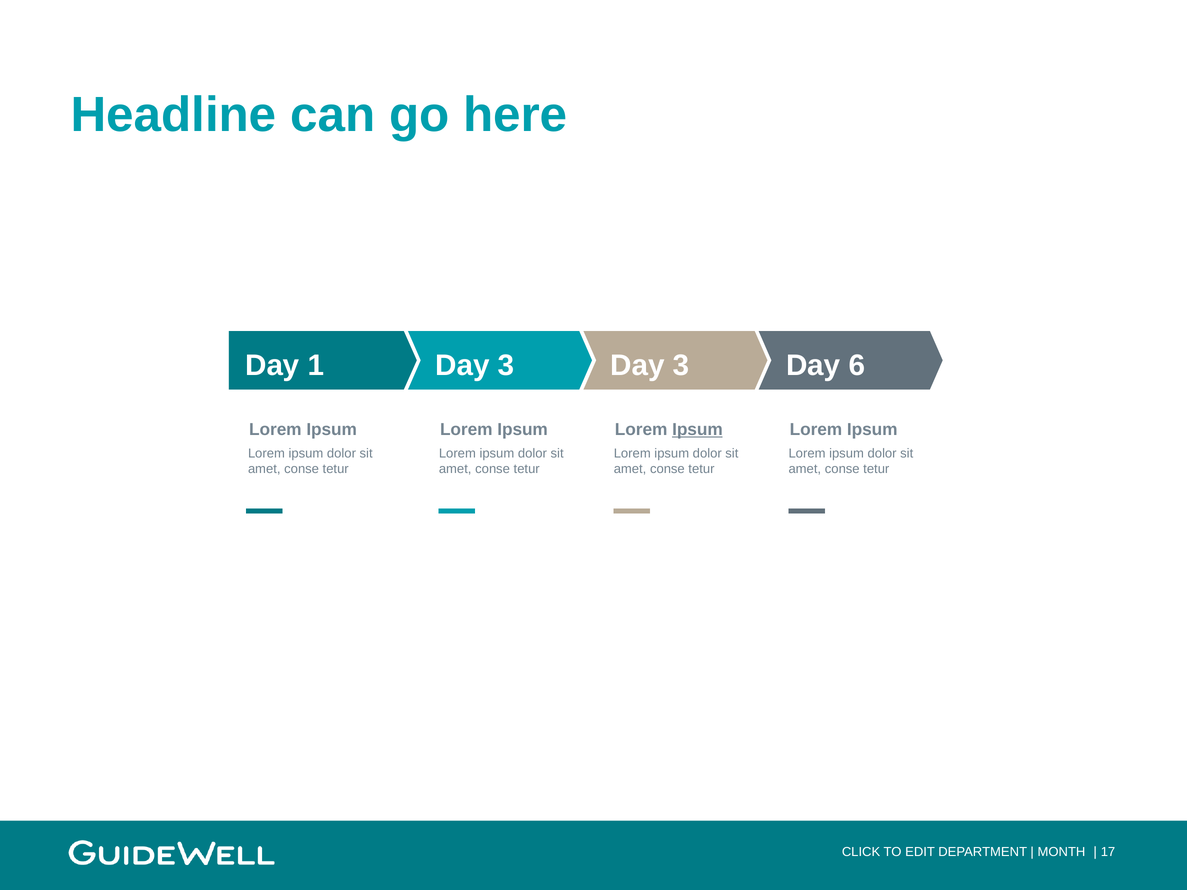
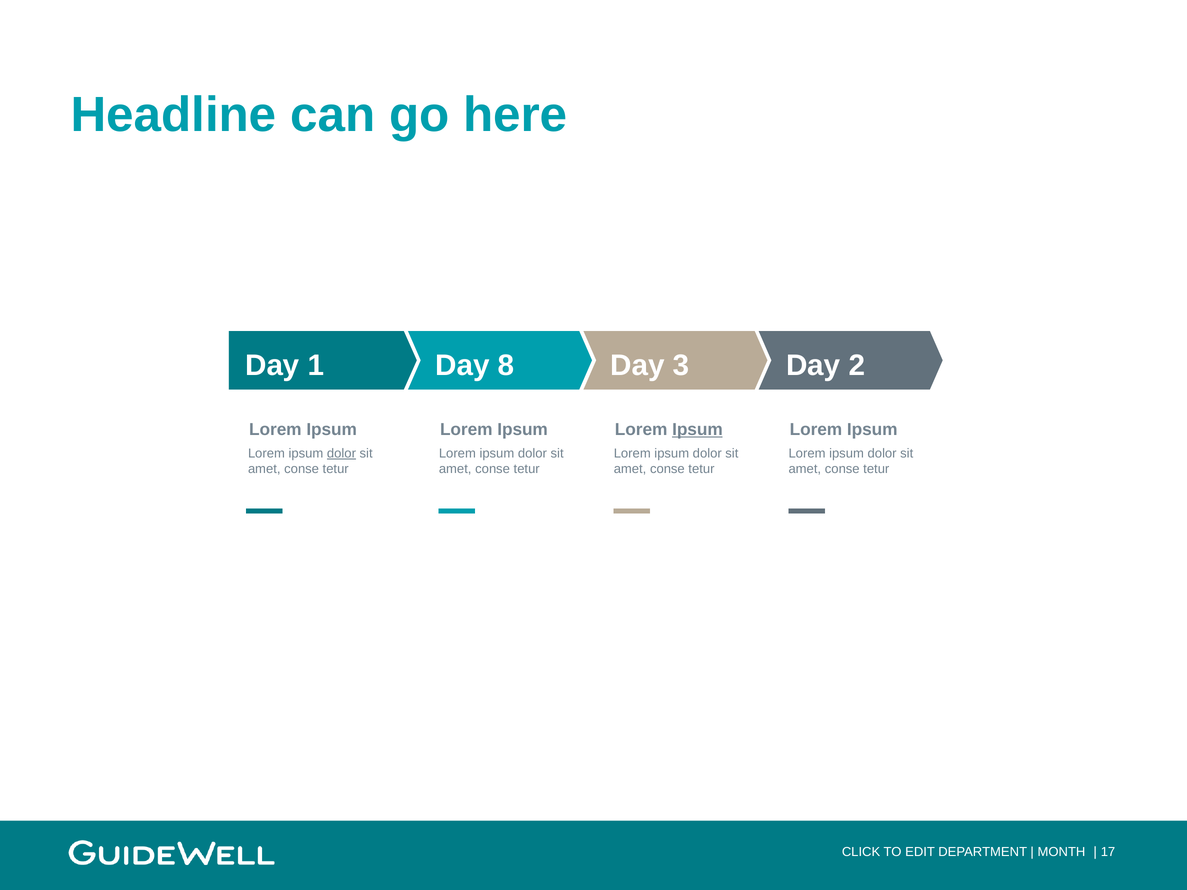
3: 3 -> 8 (506, 365)
6: 6 -> 2 (857, 365)
dolor underline: none -> present (341, 453)
